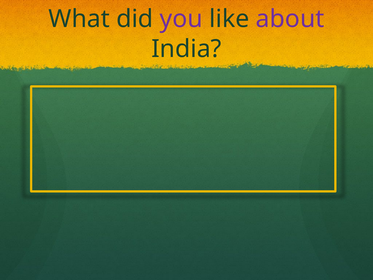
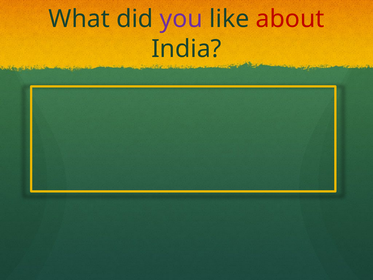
about colour: purple -> red (290, 19)
